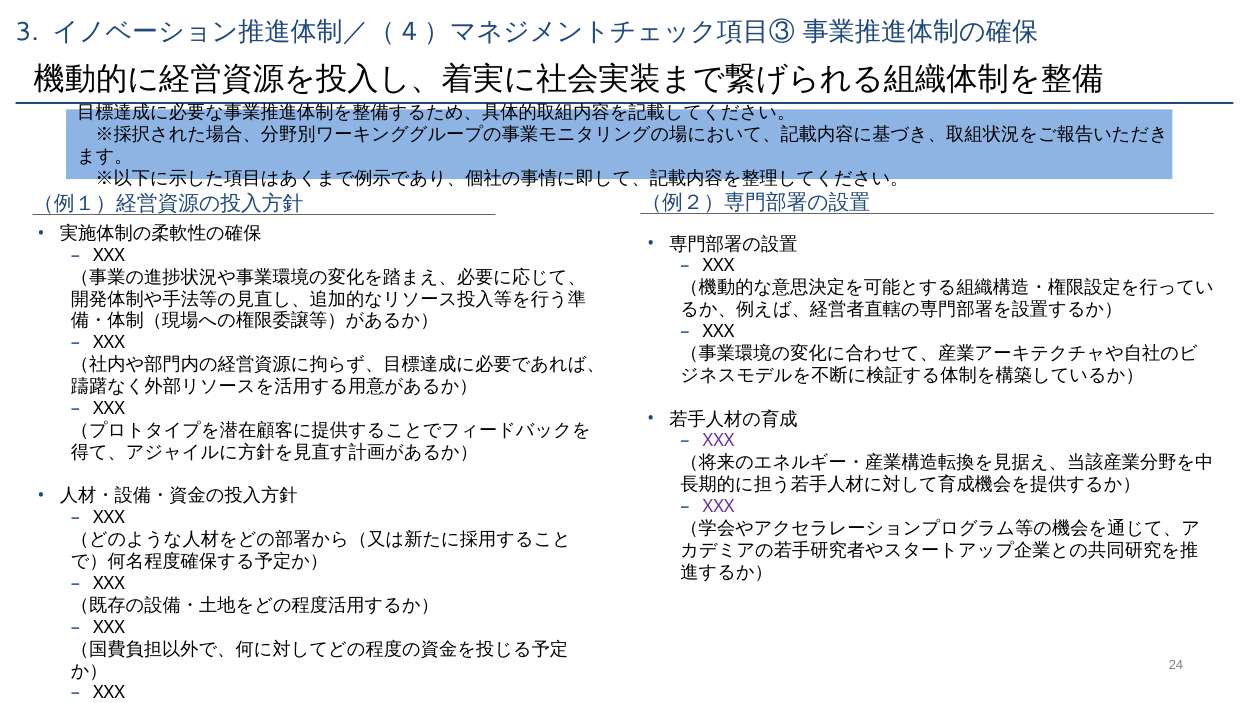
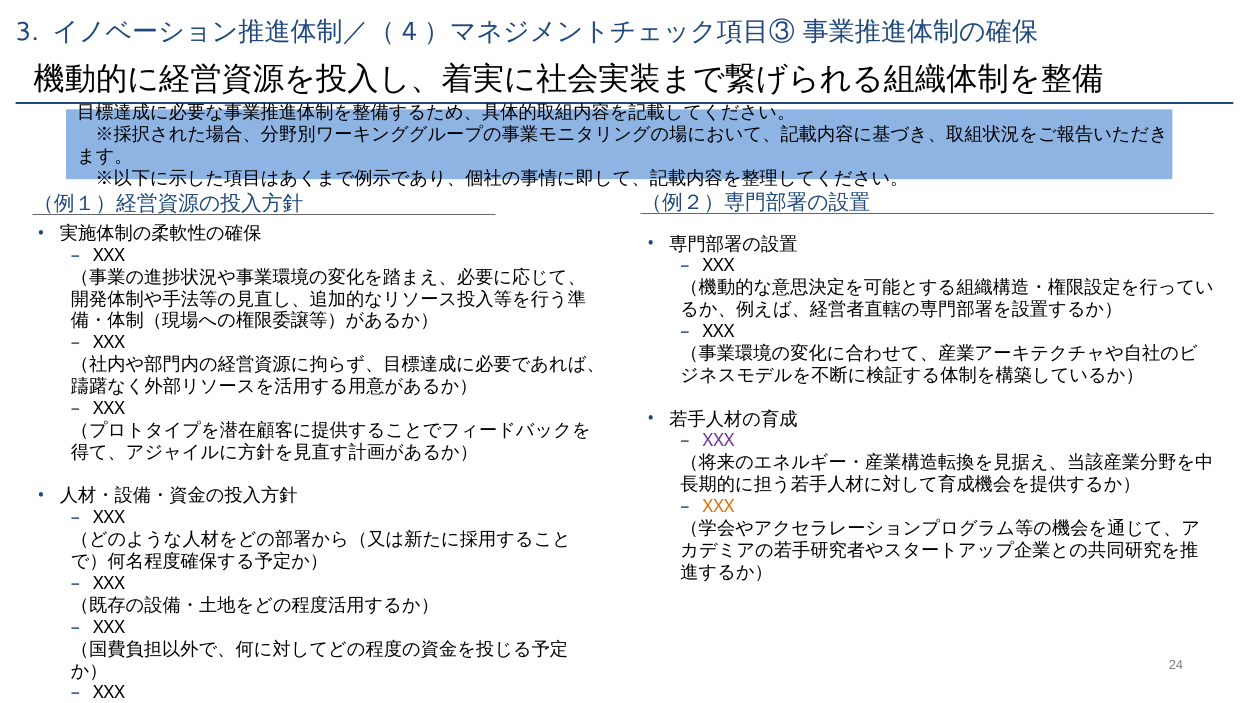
XXX colour: purple -> orange (719, 506)
